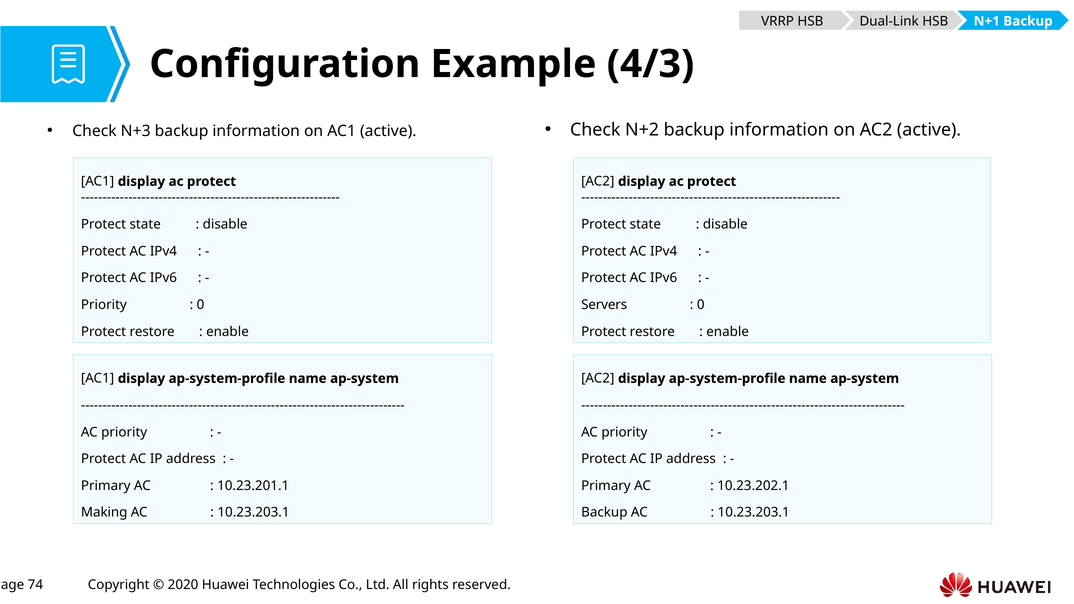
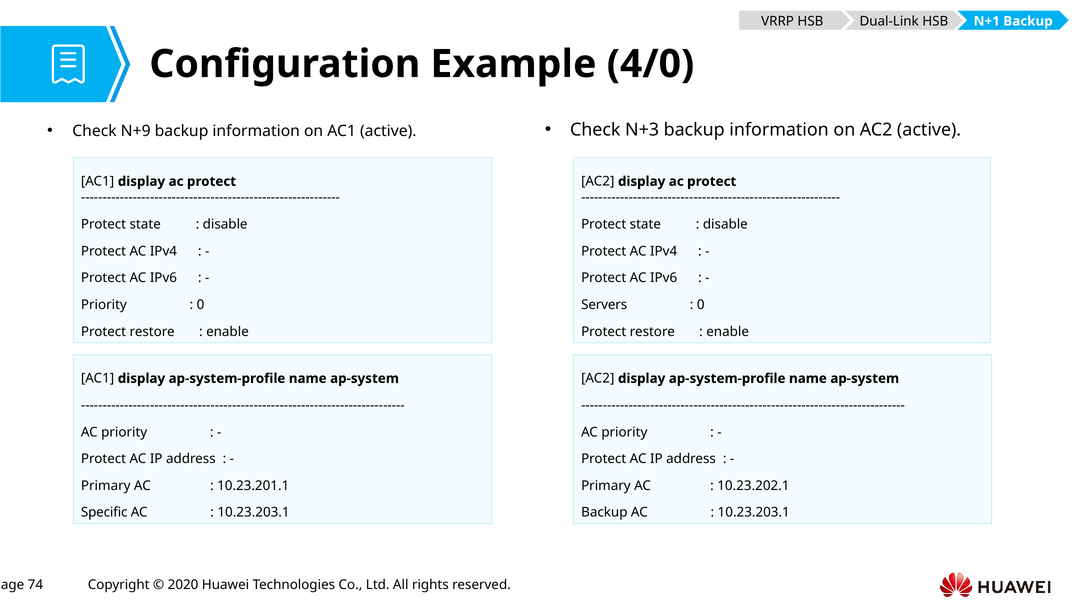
4/3: 4/3 -> 4/0 (650, 64)
N+3: N+3 -> N+9 (136, 131)
N+2: N+2 -> N+3 (642, 130)
Making: Making -> Specific (104, 513)
